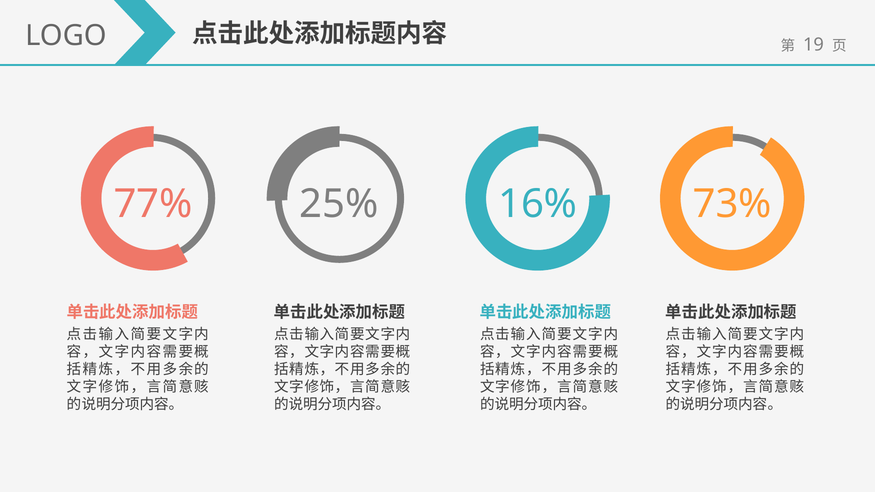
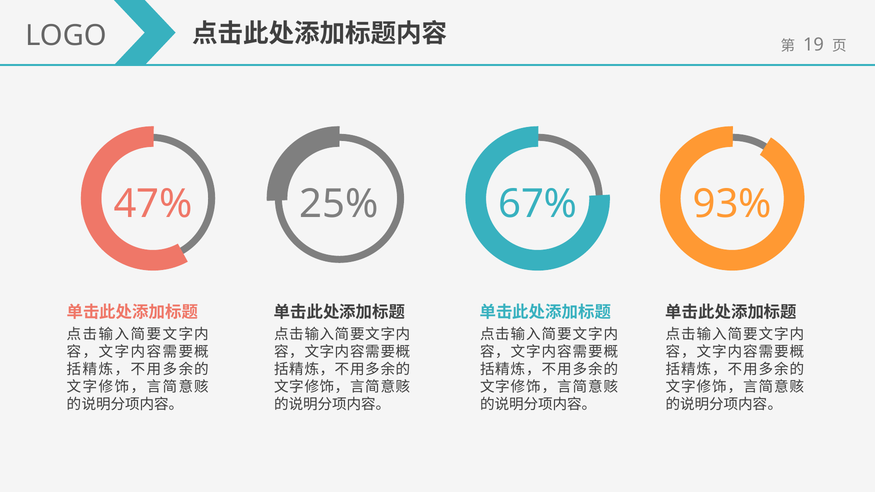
77%: 77% -> 47% (153, 204)
16%: 16% -> 67% (538, 204)
73%: 73% -> 93% (732, 204)
